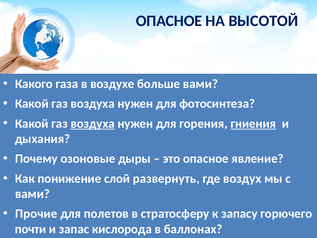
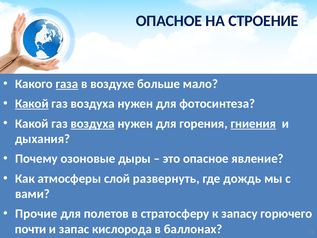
ВЫСОТОЙ: ВЫСОТОЙ -> СТРОЕНИЕ (263, 21)
газа underline: none -> present (67, 84)
больше вами: вами -> мало (200, 84)
Какой underline: none -> present (32, 104)
понижение: понижение -> атмосферы (69, 178)
воздух: воздух -> дождь (242, 178)
